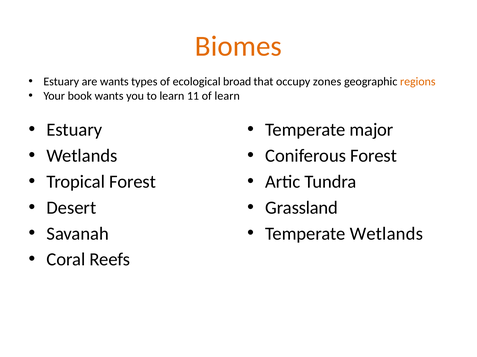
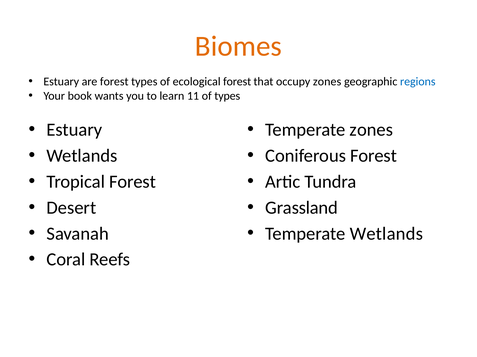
are wants: wants -> forest (114, 82)
ecological broad: broad -> forest (237, 82)
regions colour: orange -> blue (418, 82)
of learn: learn -> types (227, 96)
Temperate major: major -> zones (371, 130)
